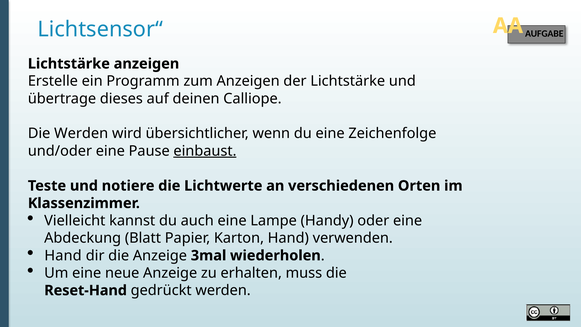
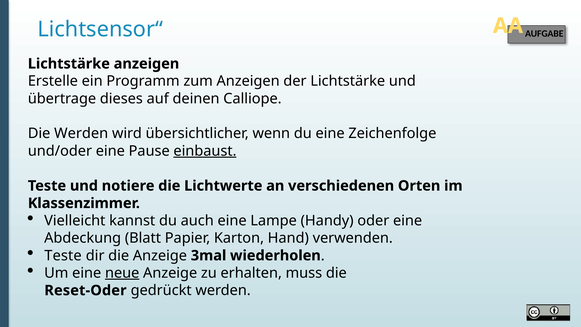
Hand: Hand -> Teste (63, 255)
neue underline: none -> present (122, 273)
Reset-Hand: Reset-Hand -> Reset-Oder (85, 290)
